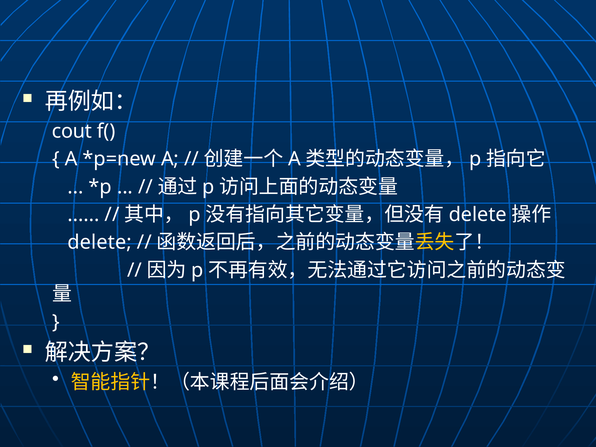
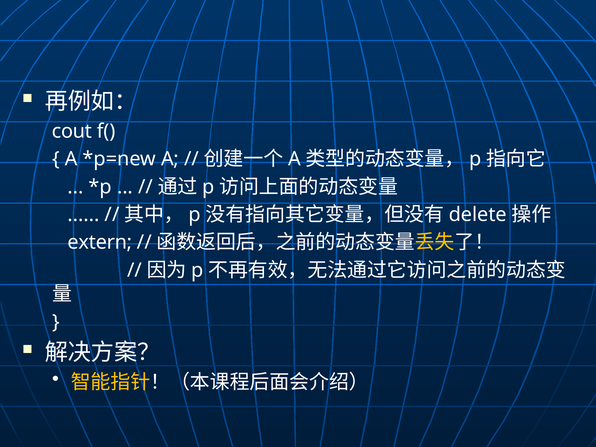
delete: delete -> extern (100, 242)
